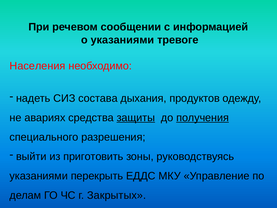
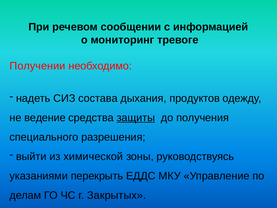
о указаниями: указаниями -> мониторинг (122, 40)
Населения: Населения -> Получении (37, 66)
авариях: авариях -> ведение (45, 118)
получения underline: present -> none (203, 118)
приготовить: приготовить -> химической (93, 156)
